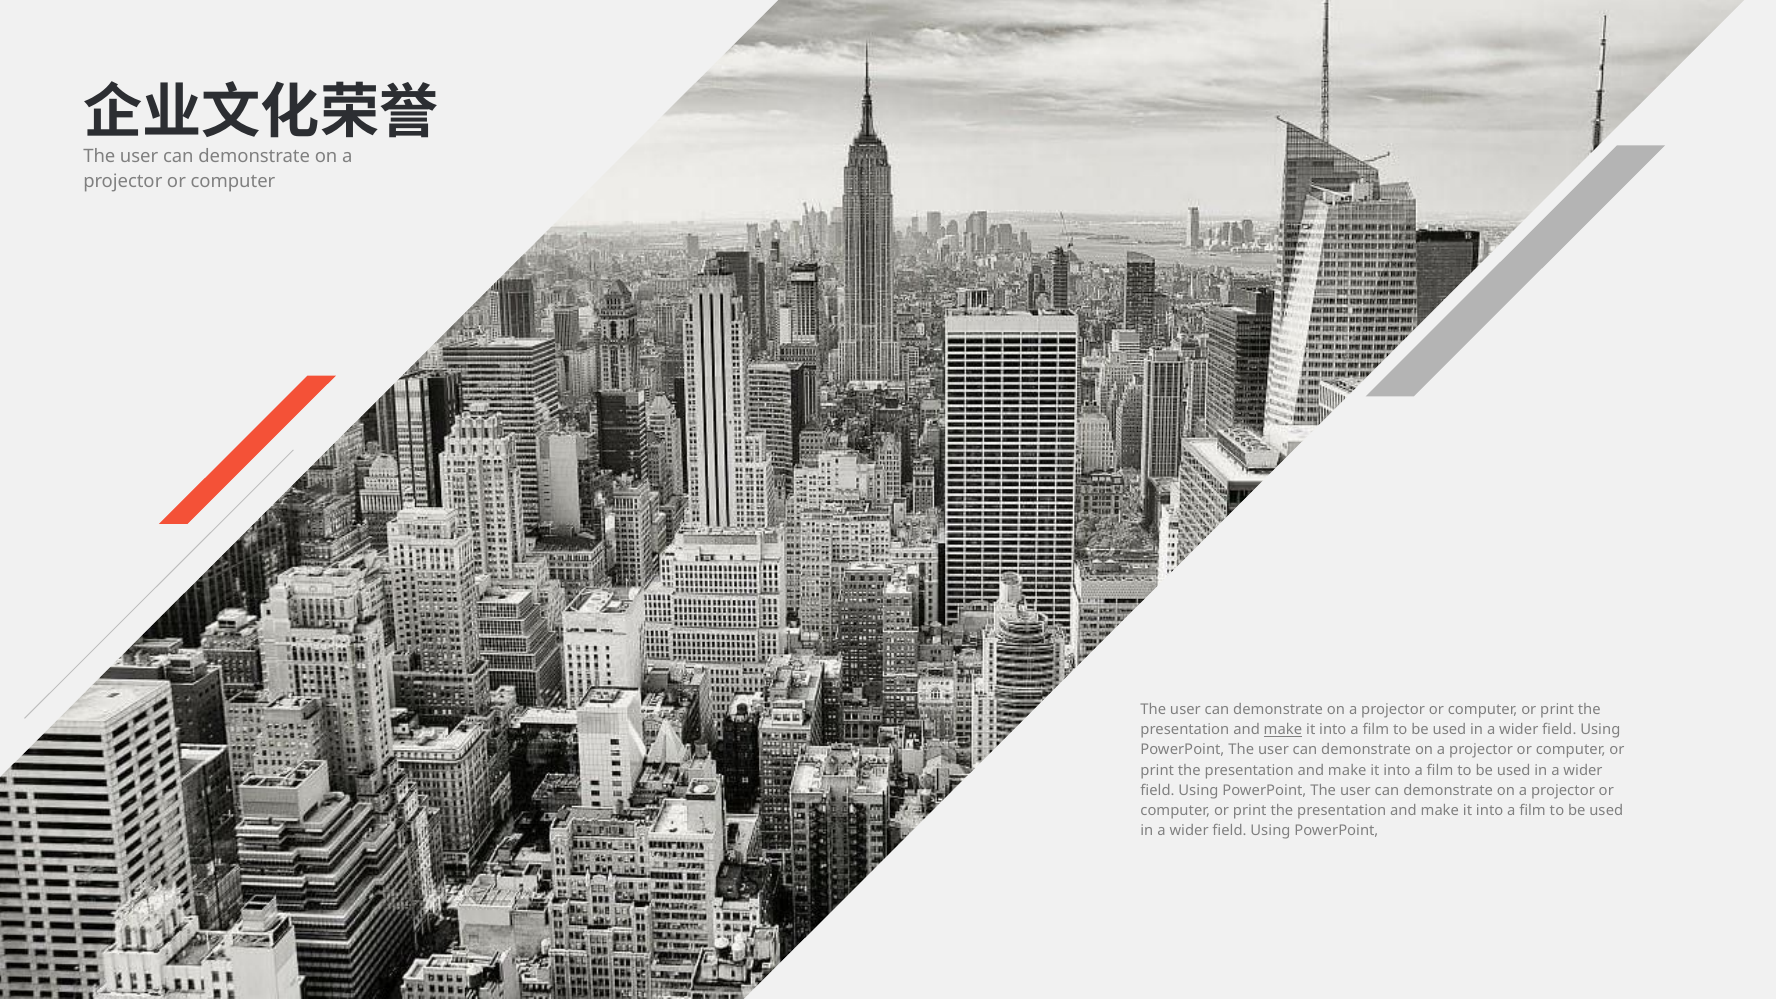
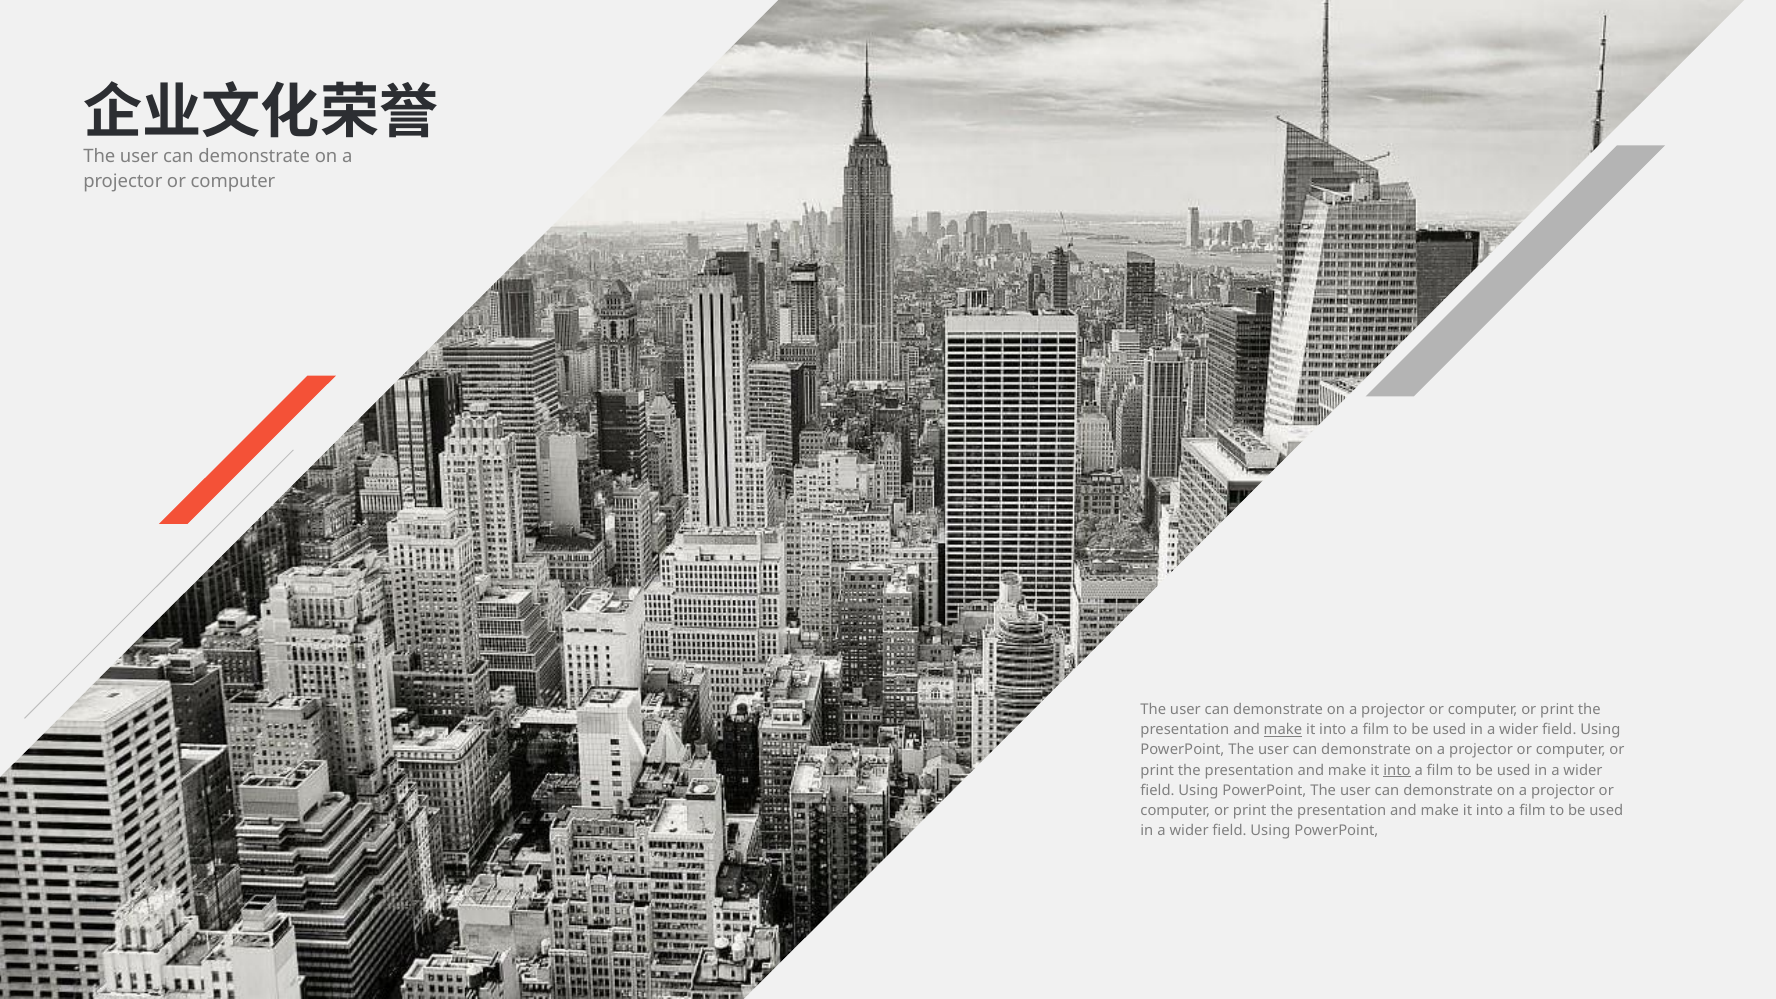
into underline: none -> present (1397, 770)
